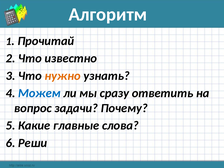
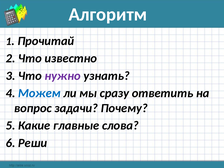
нужно colour: orange -> purple (63, 76)
